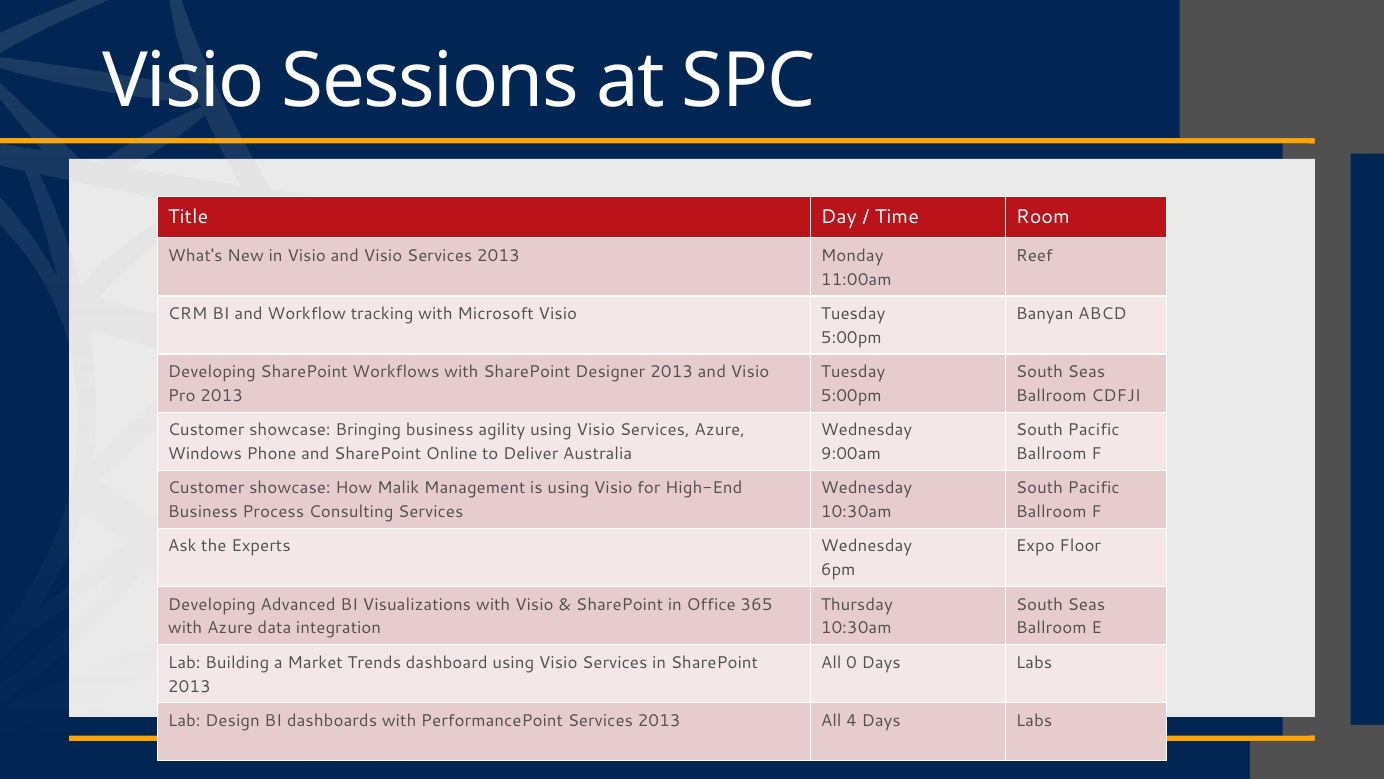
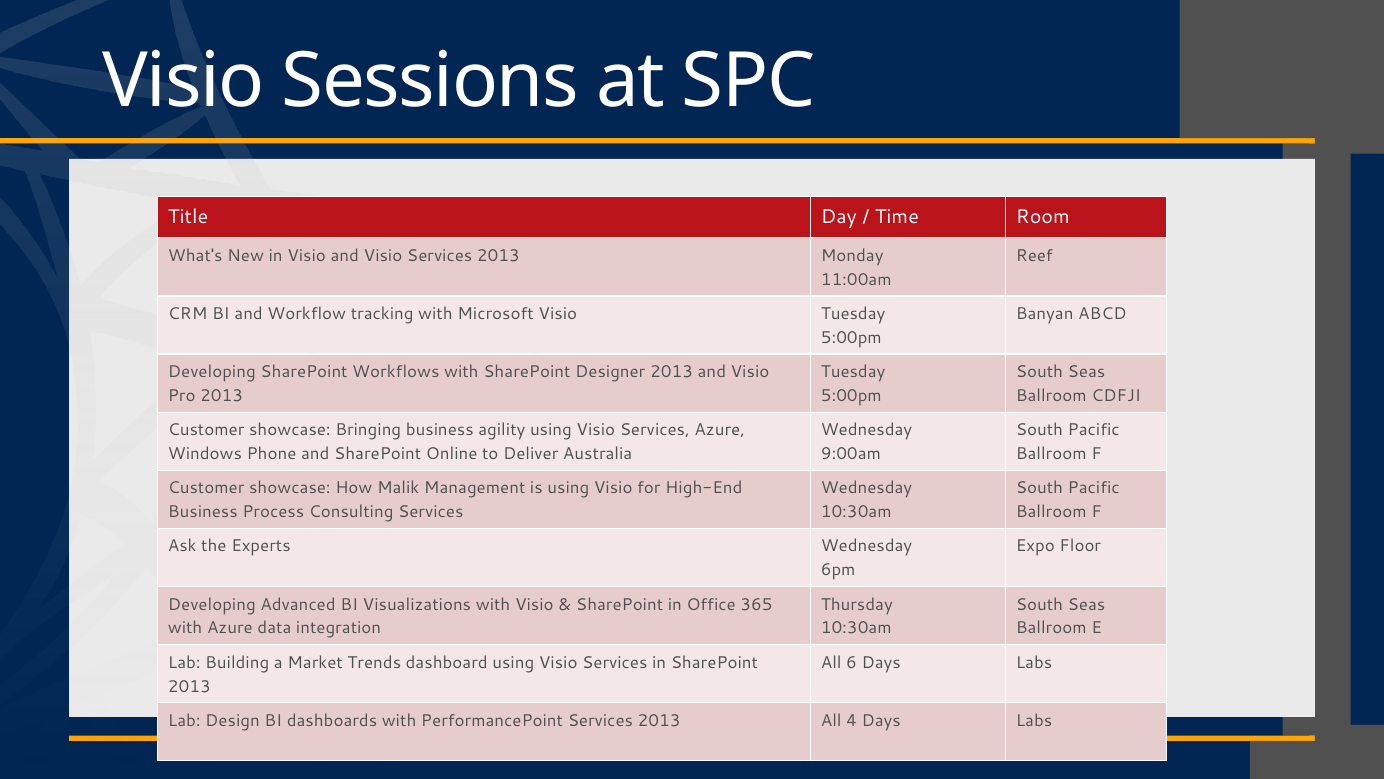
0: 0 -> 6 (852, 662)
